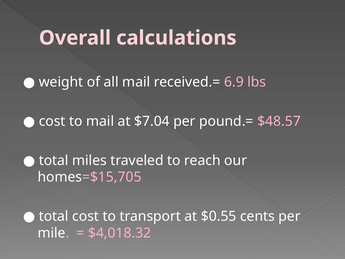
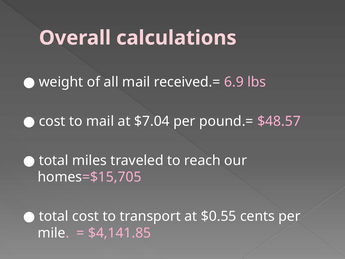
$4,018.32: $4,018.32 -> $4,141.85 (120, 233)
